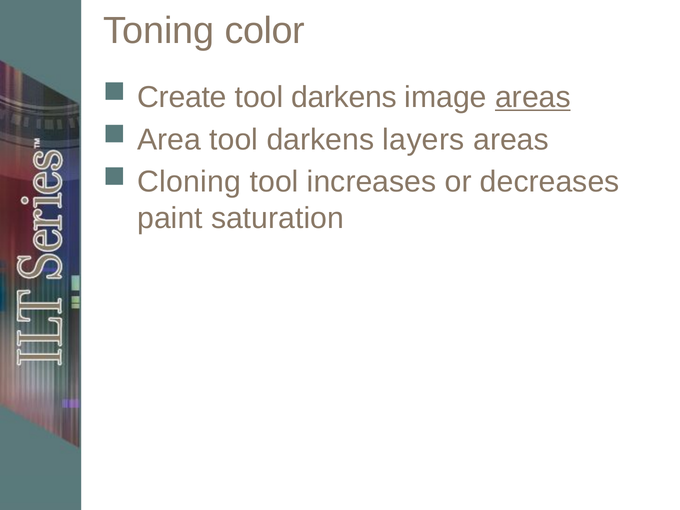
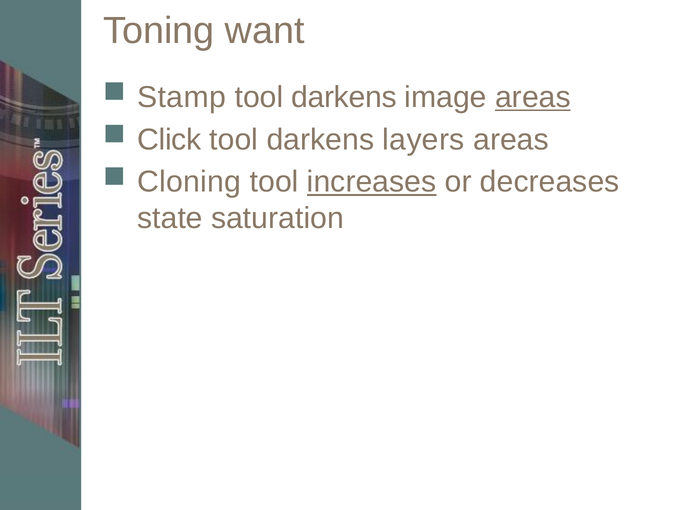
color: color -> want (265, 31)
Create: Create -> Stamp (182, 97)
Area: Area -> Click (169, 140)
increases underline: none -> present (372, 182)
paint: paint -> state (170, 218)
